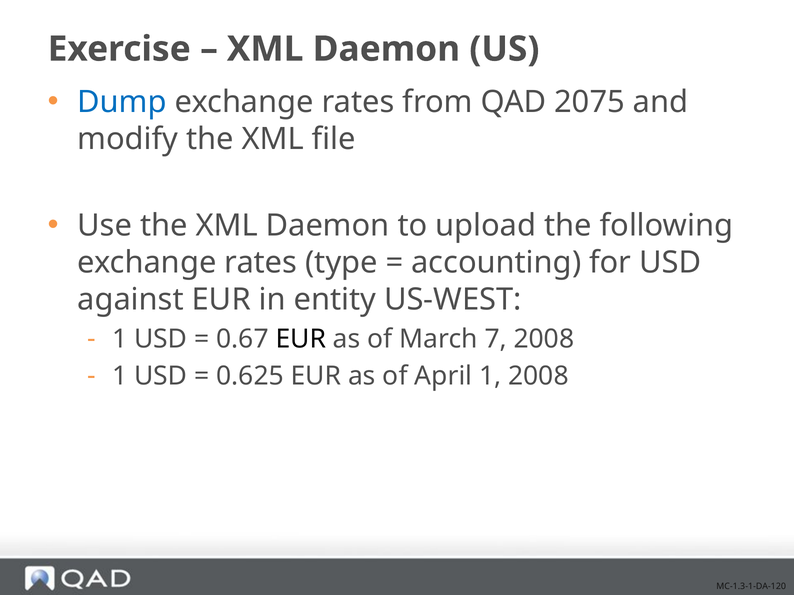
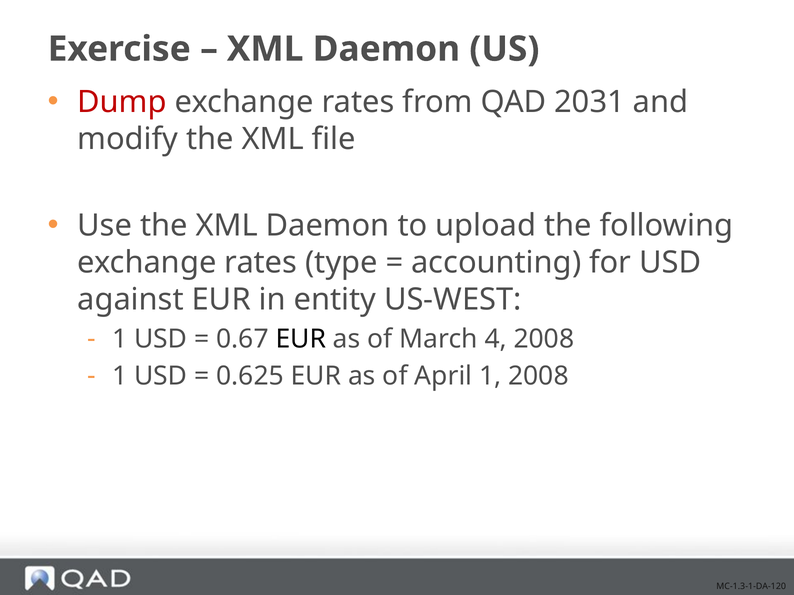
Dump colour: blue -> red (122, 102)
2075: 2075 -> 2031 (590, 102)
7: 7 -> 4 (496, 339)
